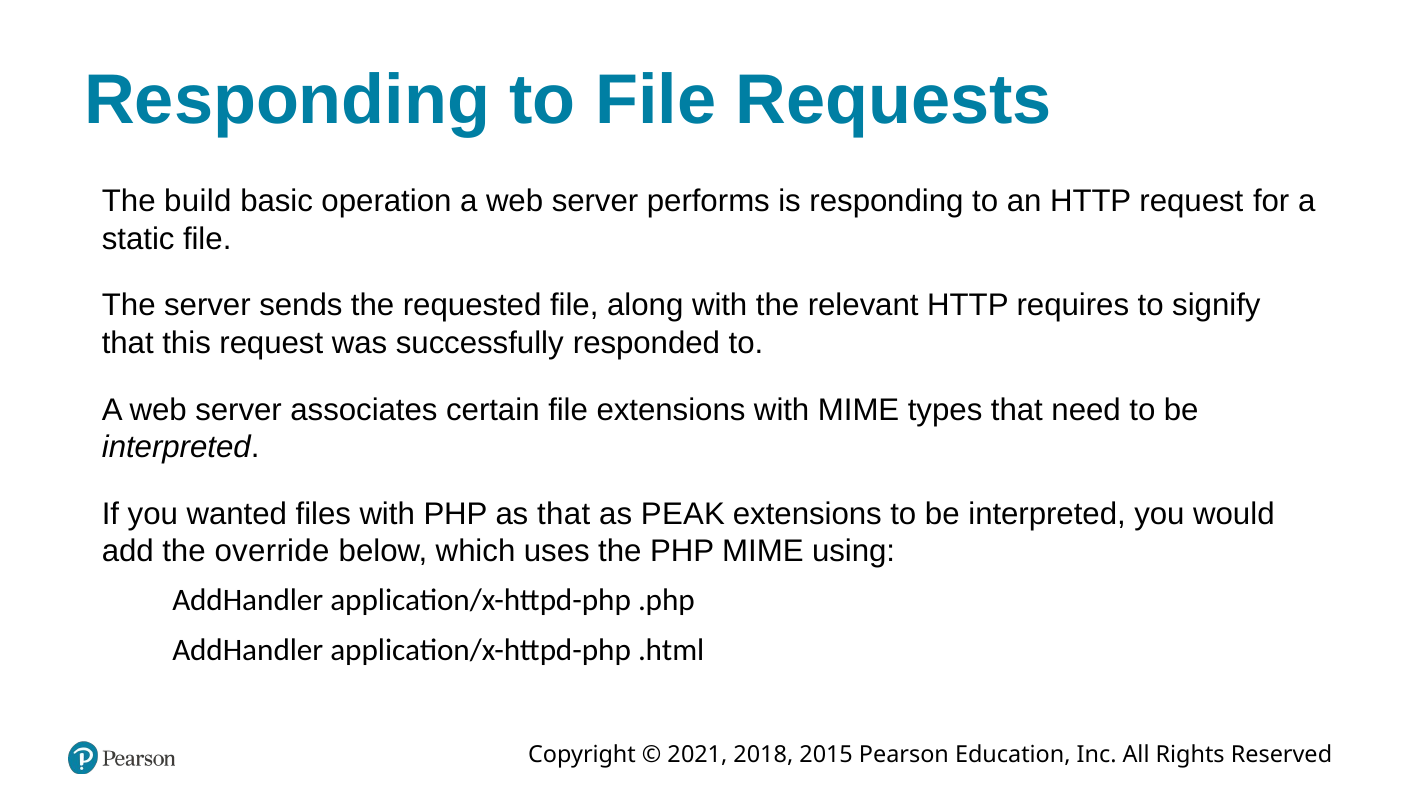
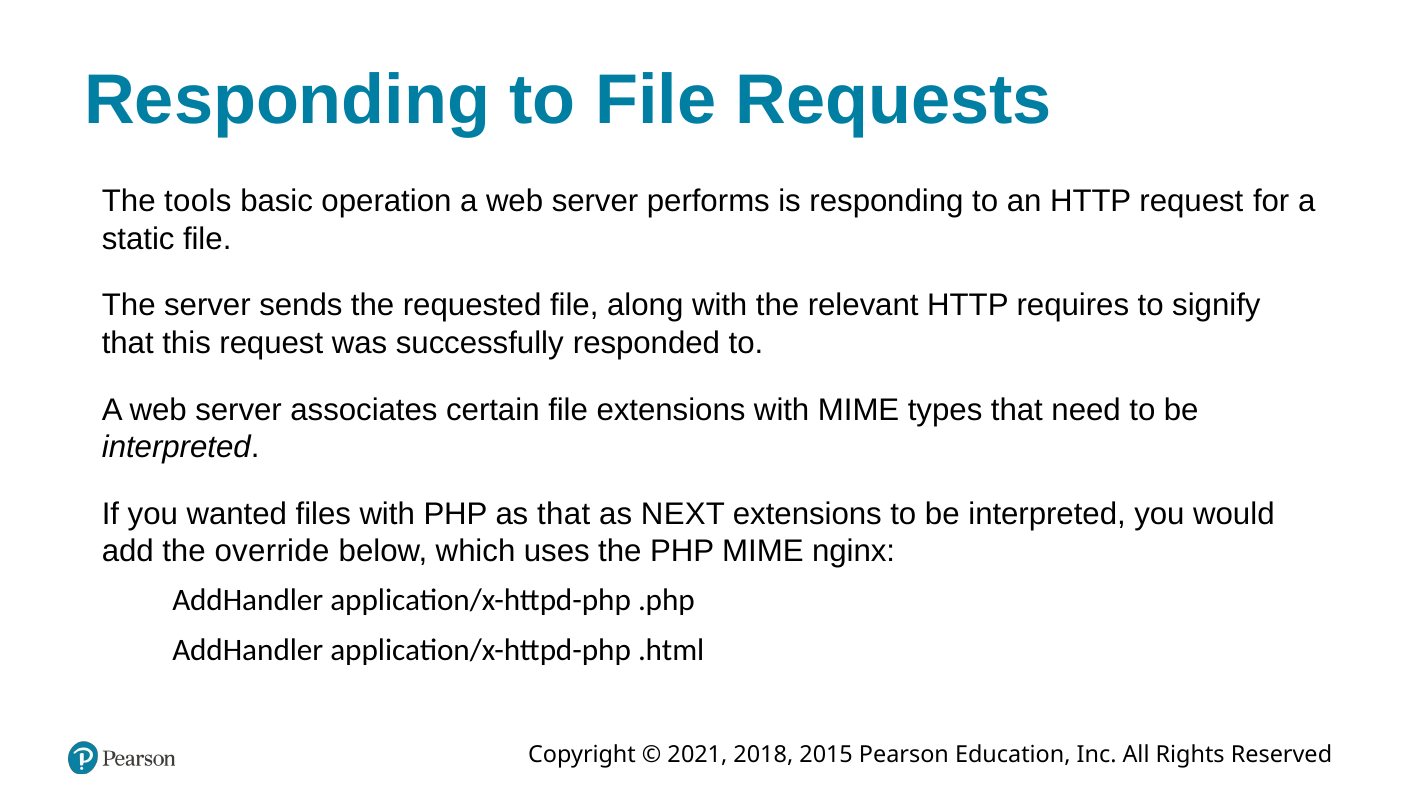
build: build -> tools (198, 201)
PEAK: PEAK -> NEXT (683, 514)
using: using -> nginx (854, 551)
